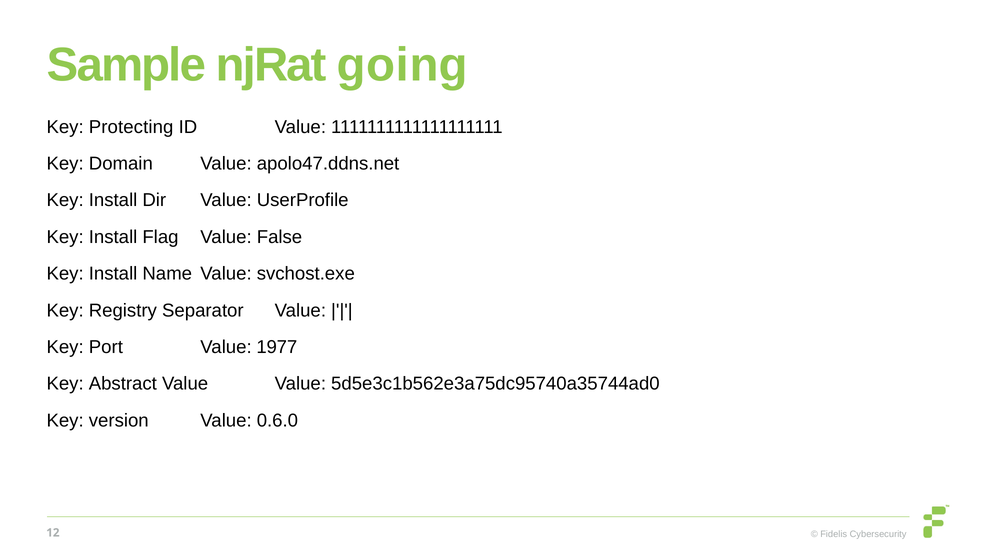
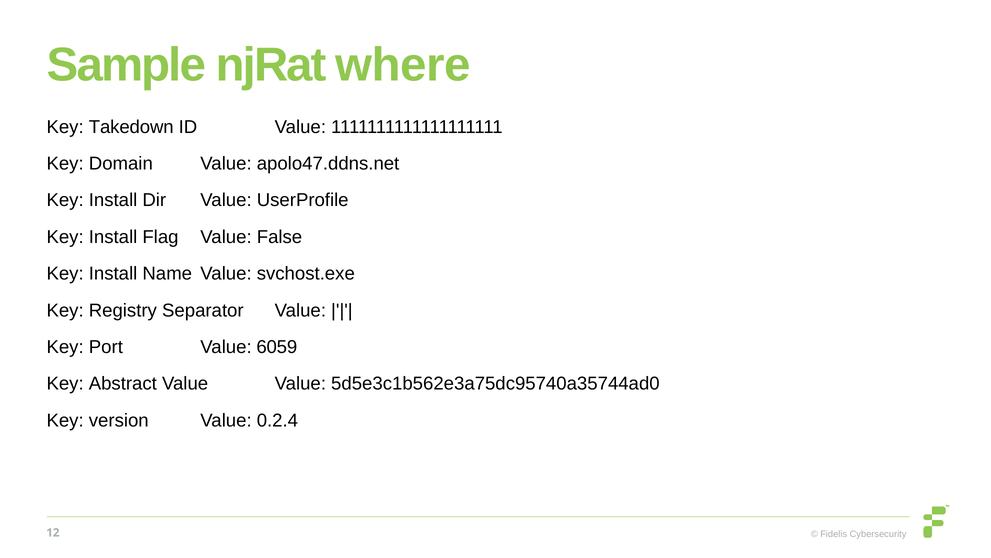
going: going -> where (403, 65)
Protecting: Protecting -> Takedown (131, 127)
1977: 1977 -> 6059 (277, 347)
0.6.0: 0.6.0 -> 0.2.4 (277, 420)
